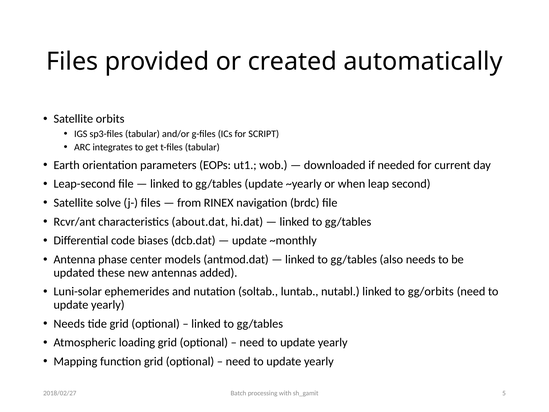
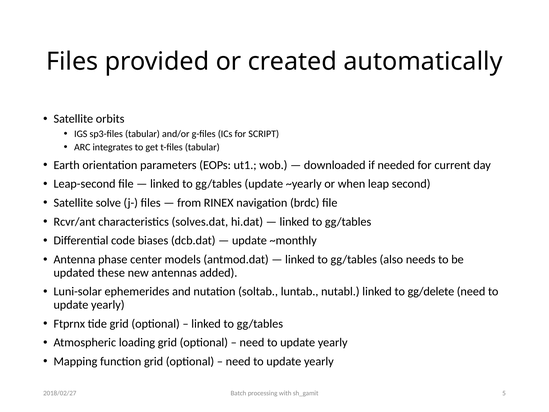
about.dat: about.dat -> solves.dat (200, 222)
gg/orbits: gg/orbits -> gg/delete (431, 291)
Needs: Needs -> Ftprnx (69, 323)
